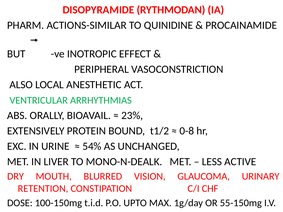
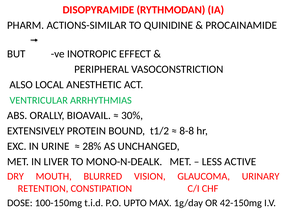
23%: 23% -> 30% (132, 116)
0-8: 0-8 -> 8-8 (187, 131)
54%: 54% -> 28% (92, 146)
55-150mg: 55-150mg -> 42-150mg (241, 203)
